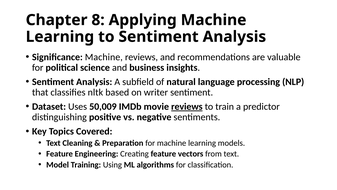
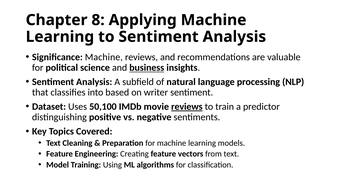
business underline: none -> present (147, 68)
nltk: nltk -> into (95, 92)
50,009: 50,009 -> 50,100 (103, 106)
